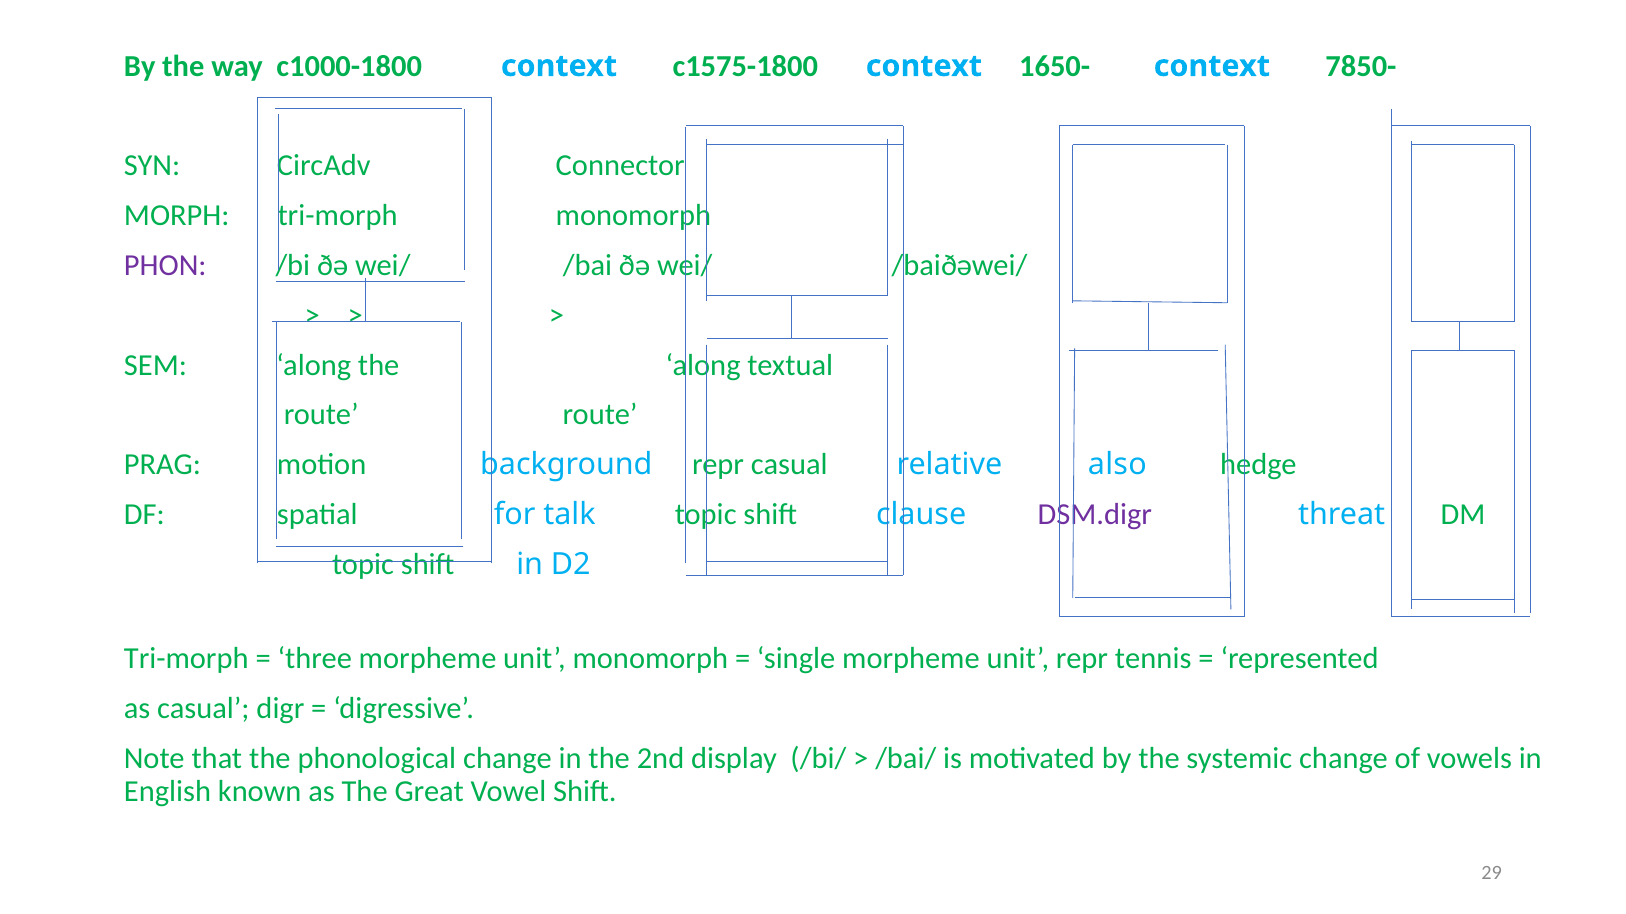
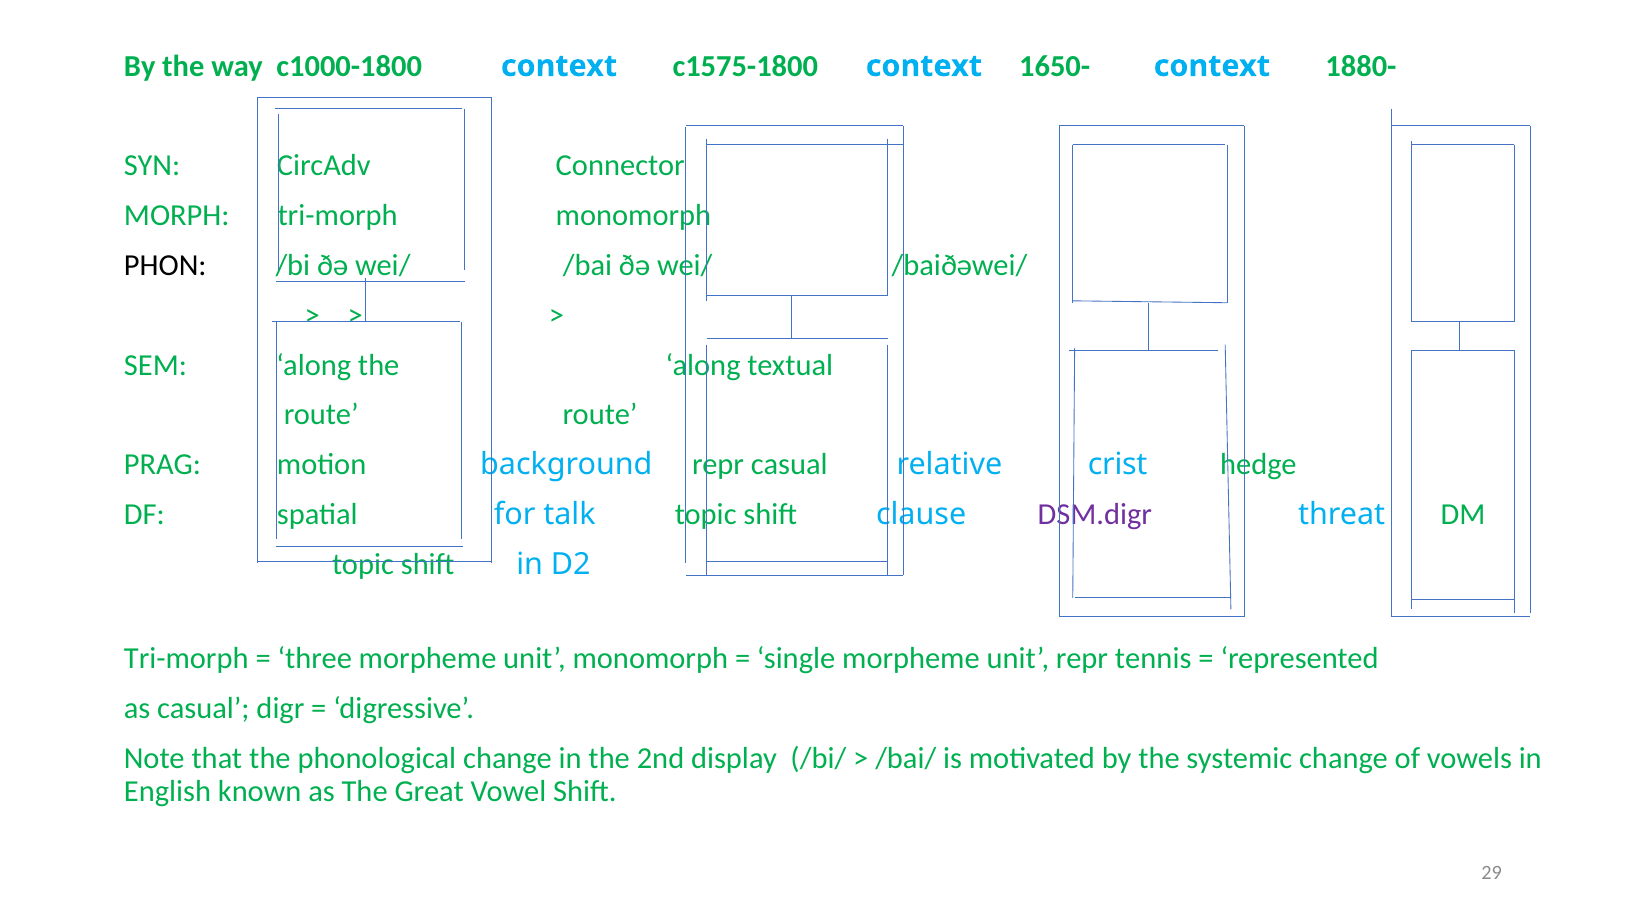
7850-: 7850- -> 1880- (1361, 66)
PHON colour: purple -> black (165, 266)
also: also -> crist (1118, 465)
